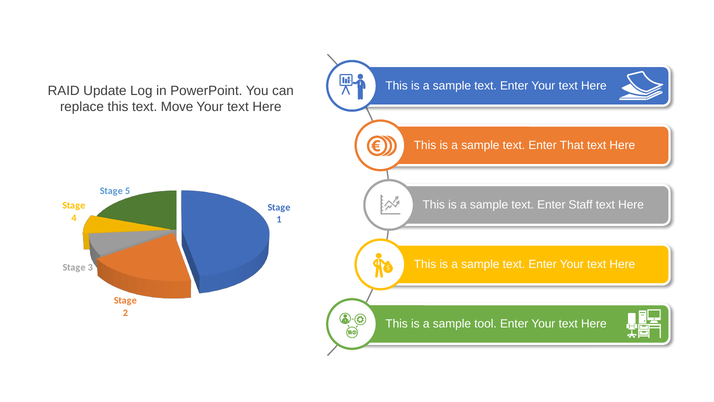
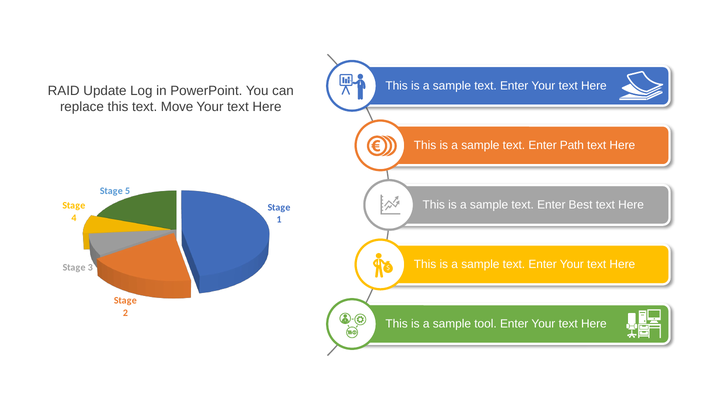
That: That -> Path (572, 145)
Staff: Staff -> Best (581, 205)
